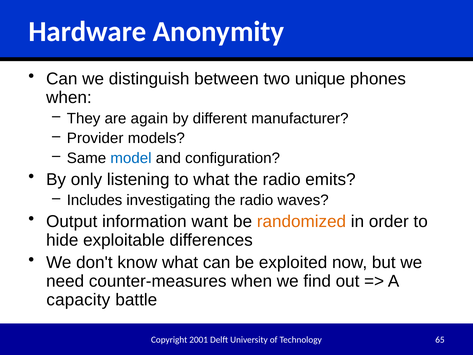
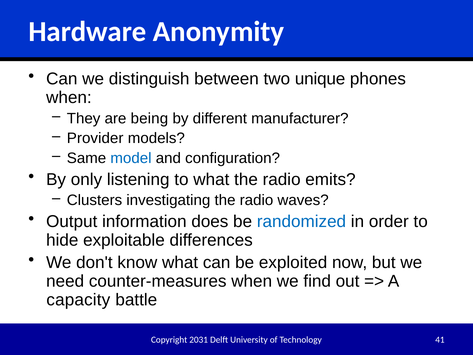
again: again -> being (149, 118)
Includes: Includes -> Clusters (94, 200)
want: want -> does (210, 221)
randomized colour: orange -> blue (301, 221)
2001: 2001 -> 2031 (199, 340)
65: 65 -> 41 (440, 340)
